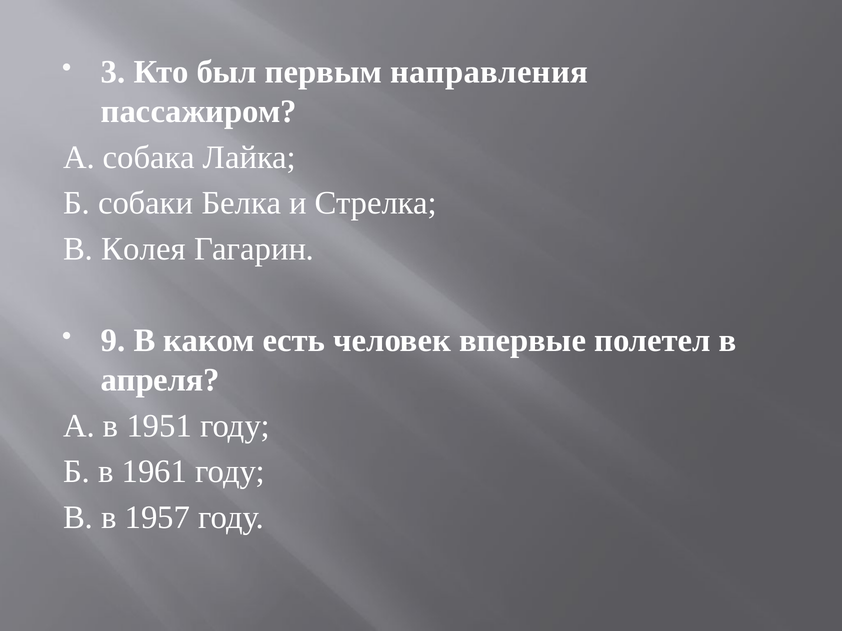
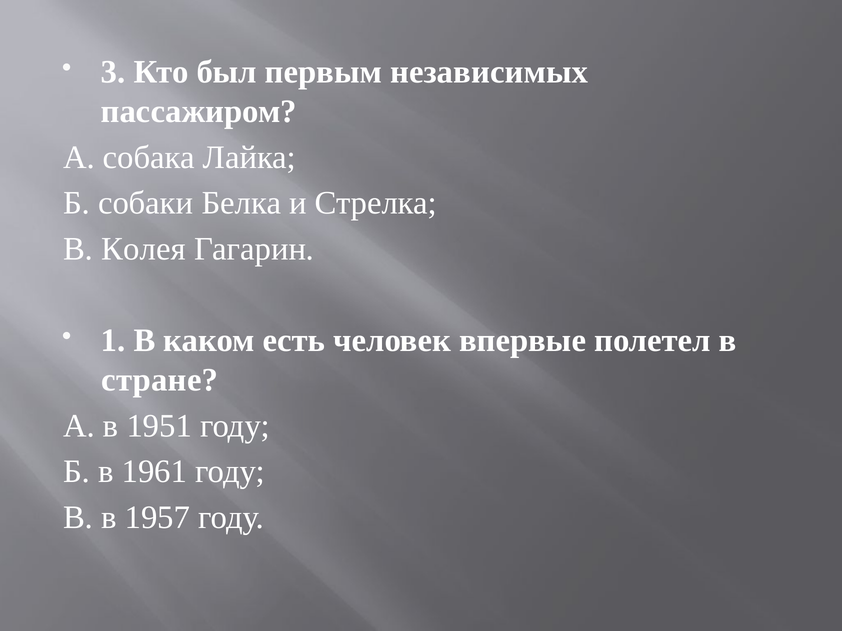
направления: направления -> независимых (489, 72)
9: 9 -> 1 (113, 341)
апреля: апреля -> стране (160, 380)
